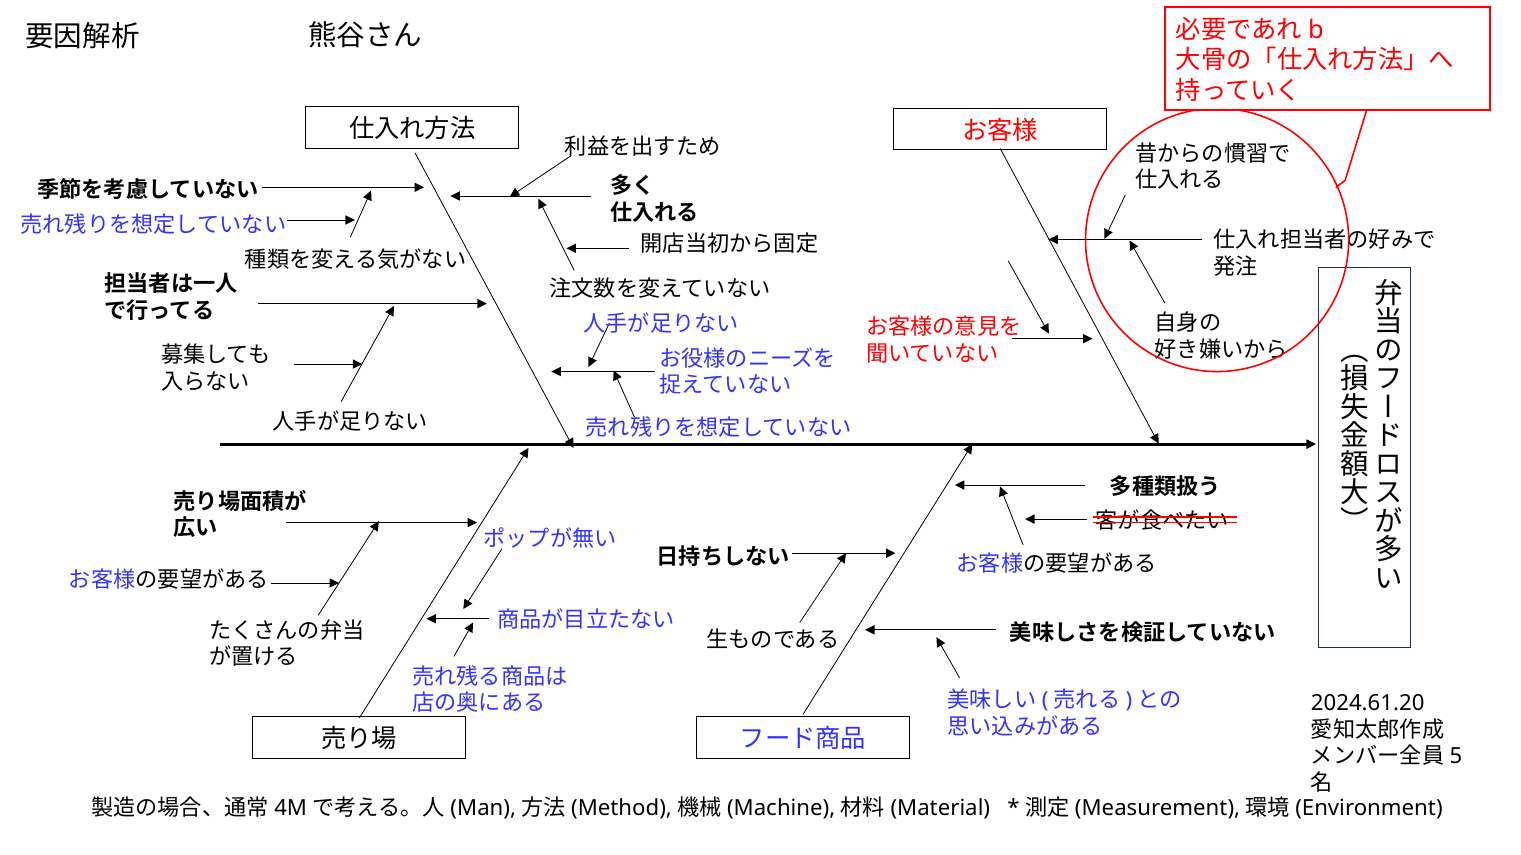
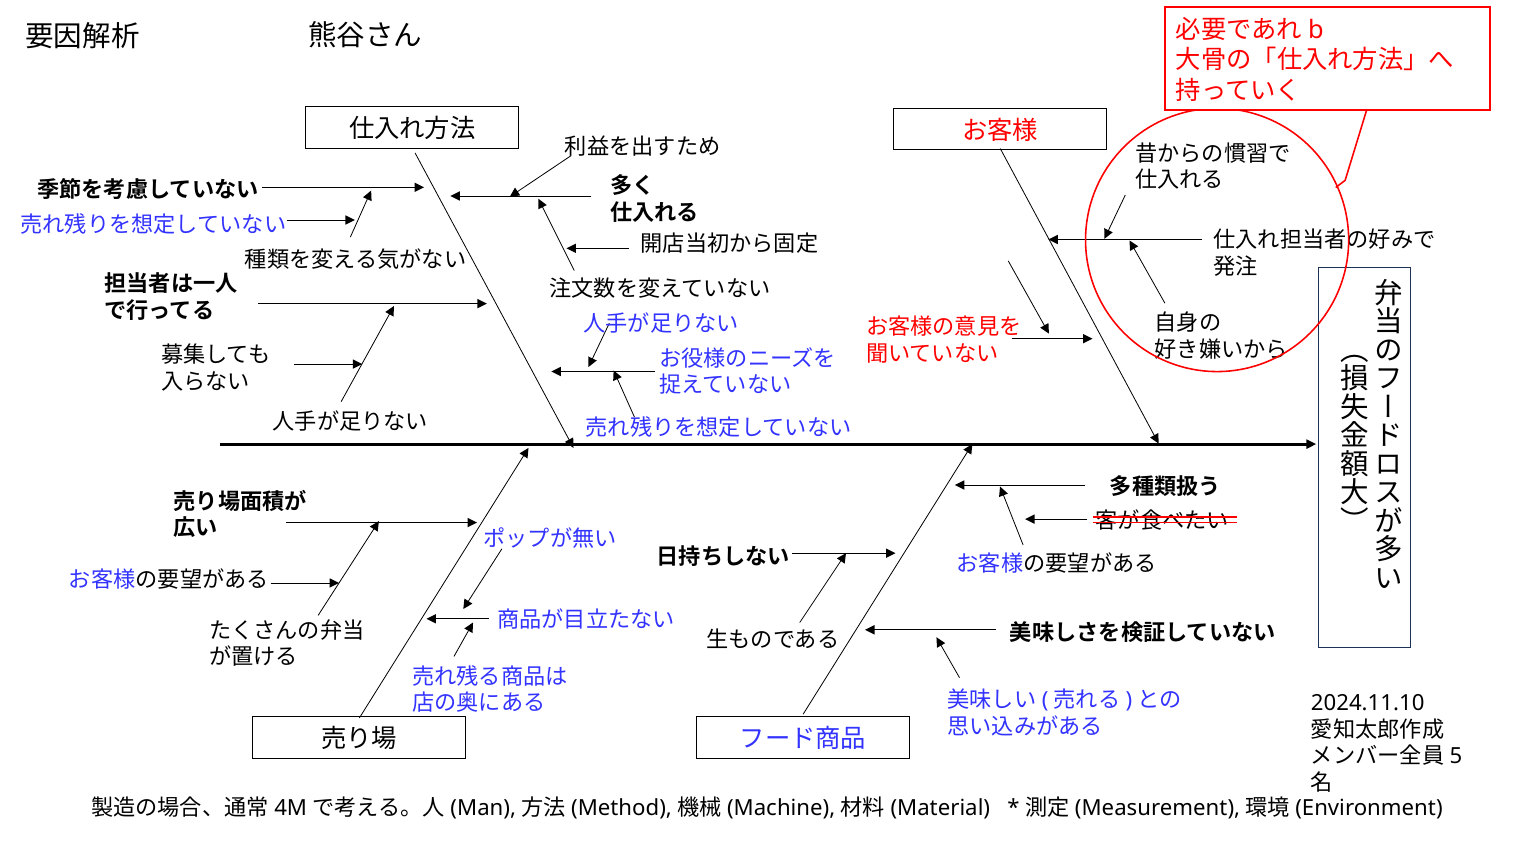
2024.61.20: 2024.61.20 -> 2024.11.10 (1368, 704)
